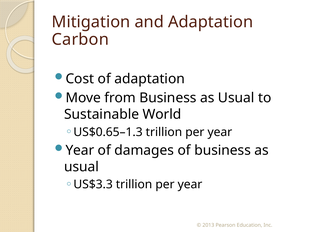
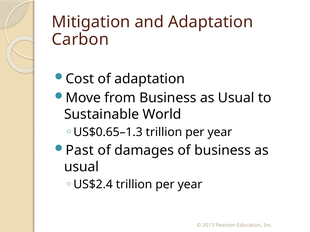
Year: Year -> Past (80, 151)
US$3.3: US$3.3 -> US$2.4 (93, 185)
